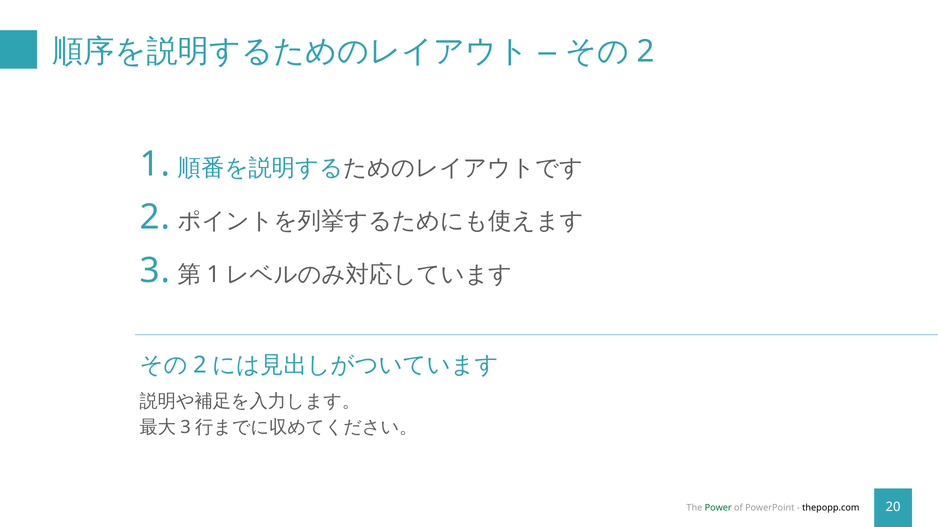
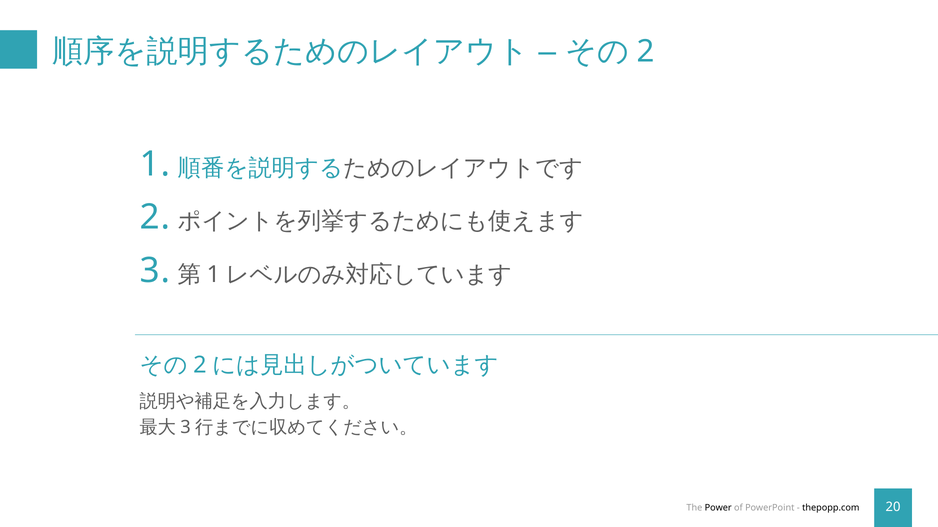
Power colour: green -> black (718, 508)
